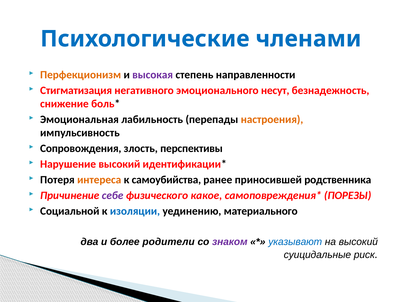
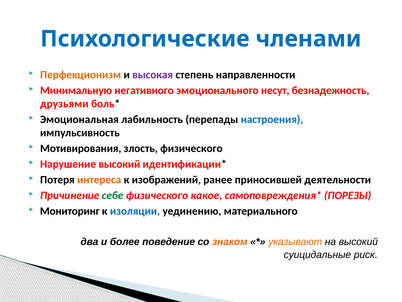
Стигматизация: Стигматизация -> Минимальную (76, 90)
снижение: снижение -> друзьями (64, 104)
настроения colour: orange -> blue (272, 119)
Сопровождения: Сопровождения -> Мотивирования (81, 148)
злость перспективы: перспективы -> физического (191, 148)
самоубийства: самоубийства -> изображений (166, 180)
родственника: родственника -> деятельности (338, 180)
себе colour: purple -> green (113, 195)
Социальной: Социальной -> Мониторинг (70, 211)
родители: родители -> поведение (169, 241)
знаком colour: purple -> orange (230, 241)
указывают colour: blue -> orange (295, 241)
